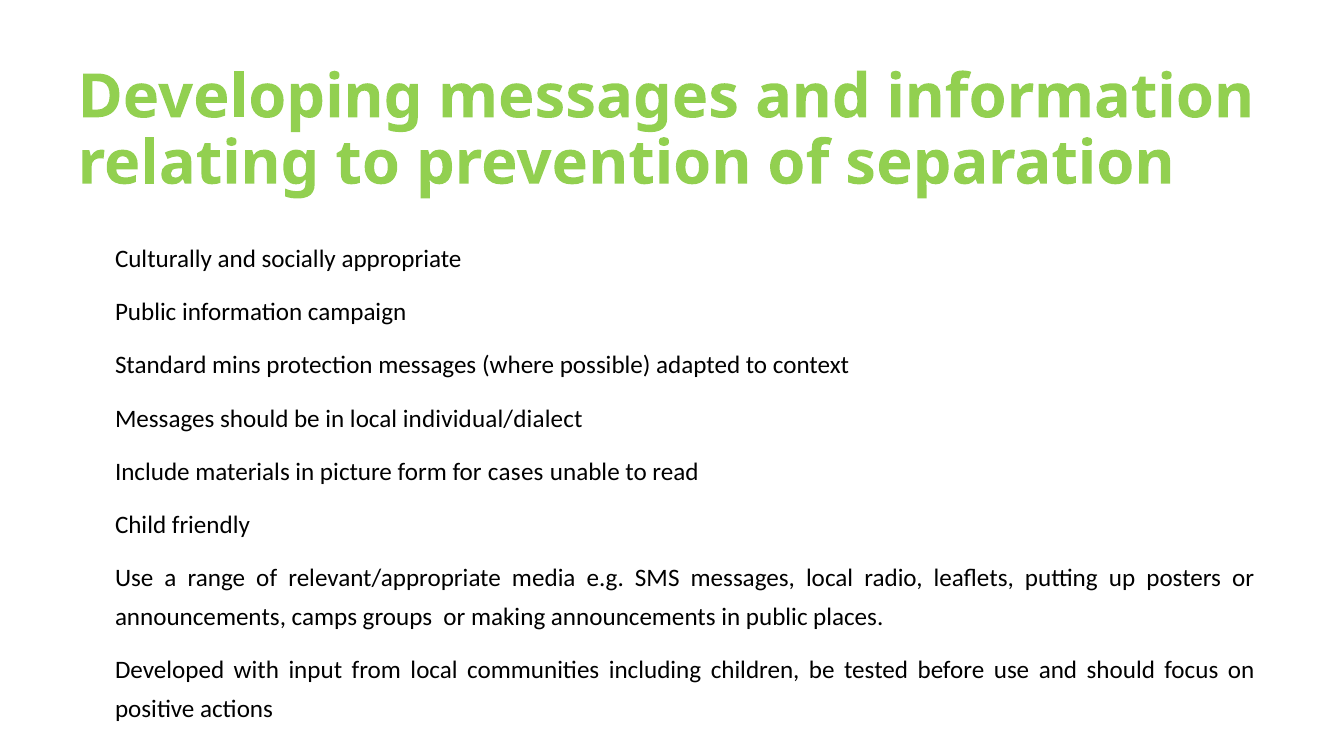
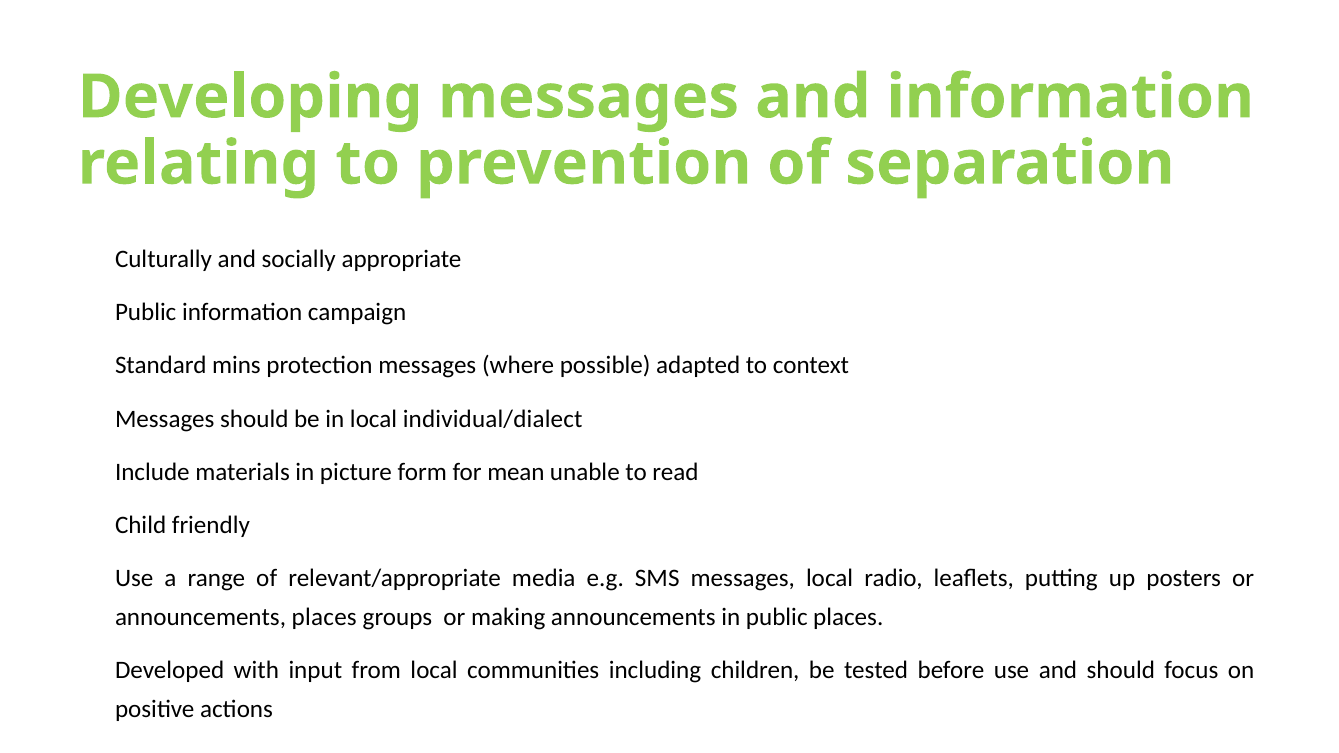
cases: cases -> mean (516, 472)
announcements camps: camps -> places (324, 617)
